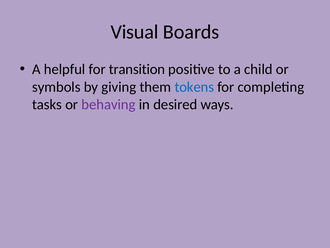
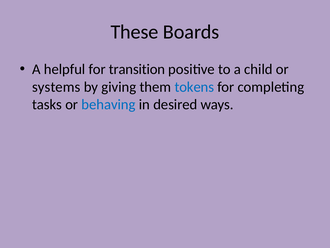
Visual: Visual -> These (134, 32)
symbols: symbols -> systems (56, 87)
behaving colour: purple -> blue (108, 104)
